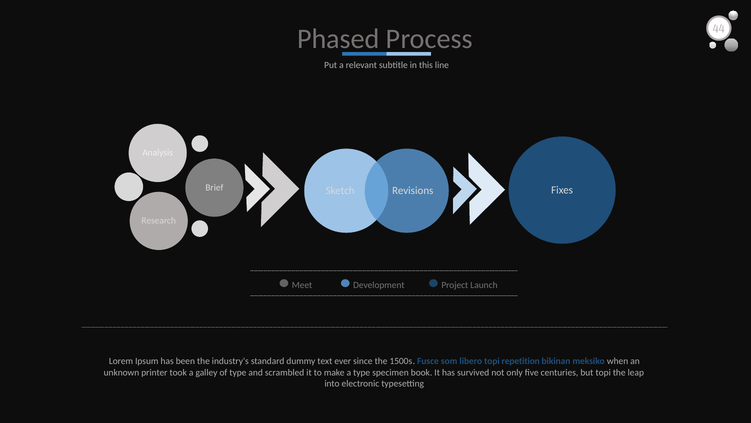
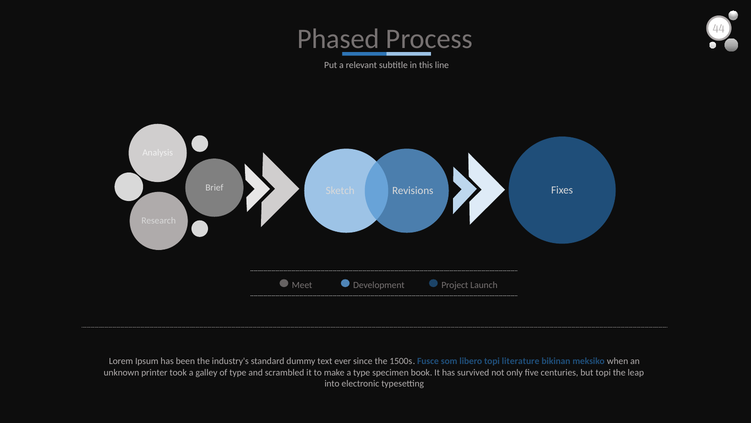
repetition: repetition -> literature (521, 361)
